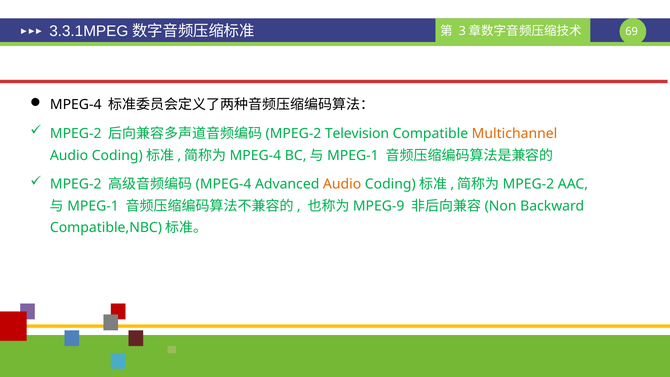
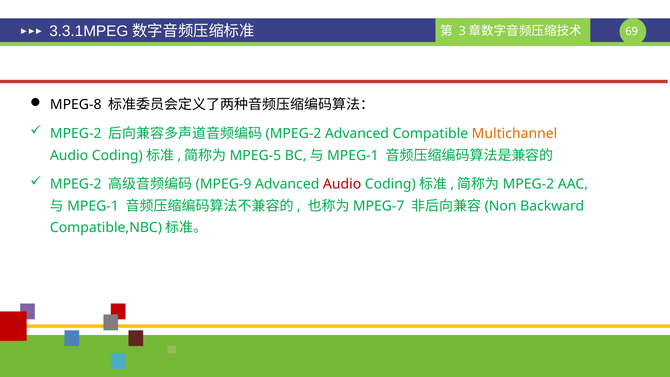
MPEG-4: MPEG-4 -> MPEG-8 (76, 105)
MPEG-2 Television: Television -> Advanced (357, 134)
MPEG-4: MPEG-4 -> MPEG-5 (255, 155)
MPEG-4: MPEG-4 -> MPEG-9 (224, 184)
Audio colour: orange -> red (342, 184)
MPEG-9: MPEG-9 -> MPEG-7 (379, 206)
